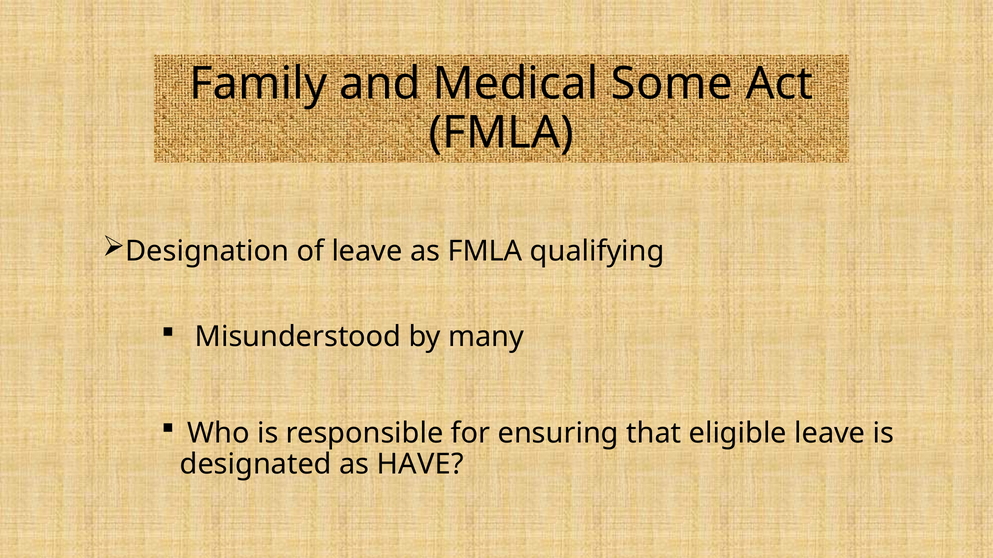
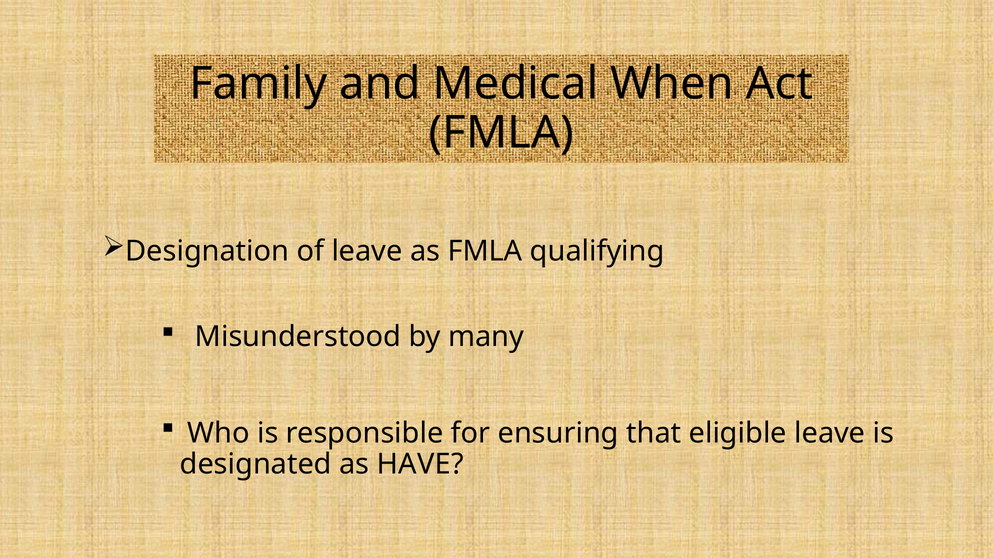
Some: Some -> When (672, 84)
